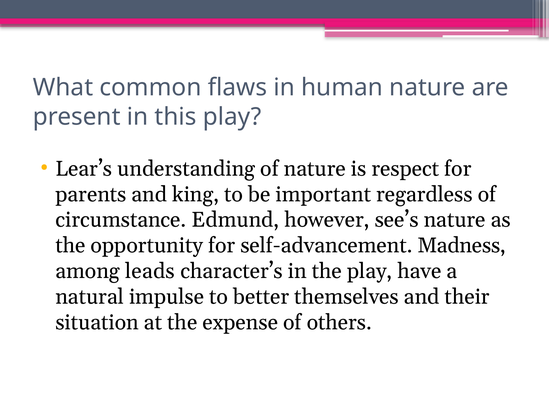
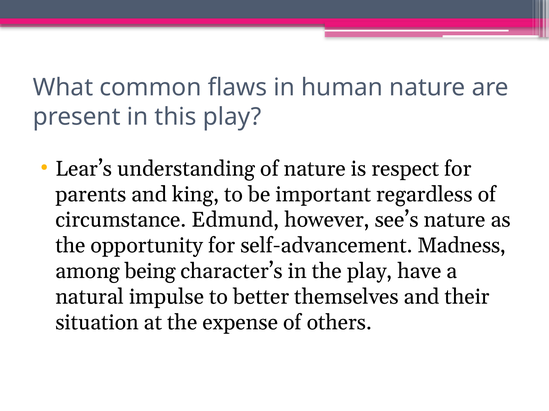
leads: leads -> being (150, 272)
